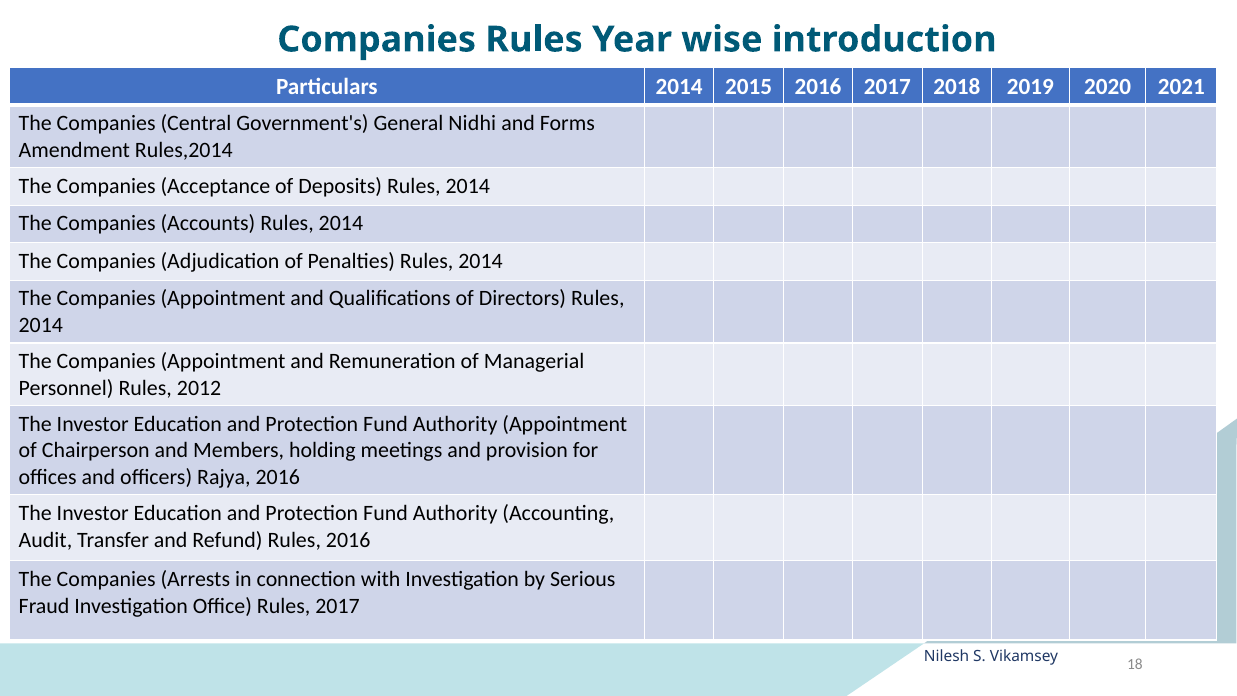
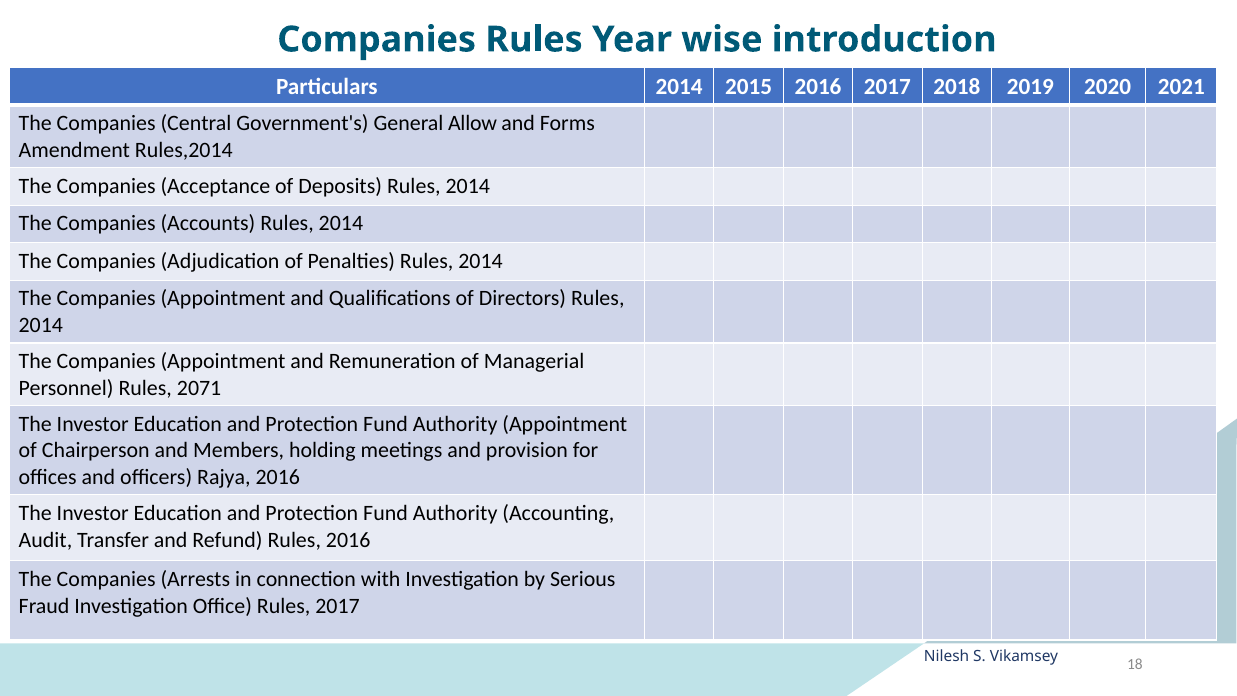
Nidhi: Nidhi -> Allow (473, 123)
2012: 2012 -> 2071 (199, 388)
